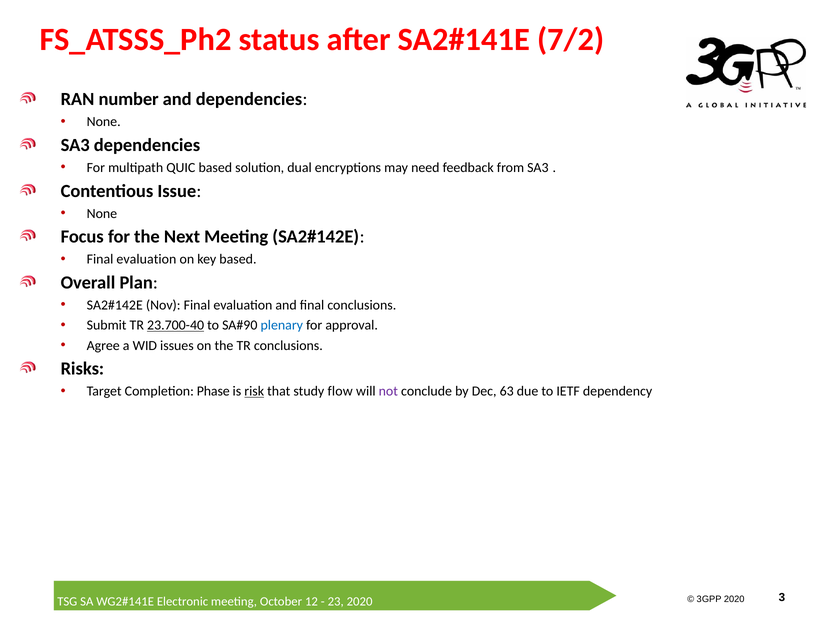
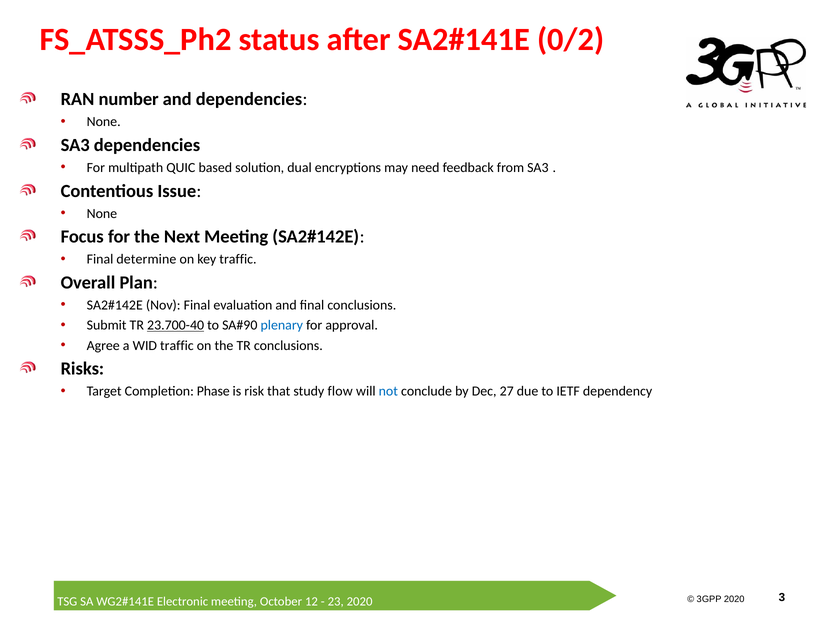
7/2: 7/2 -> 0/2 (571, 39)
evaluation: evaluation -> determine (146, 260)
key based: based -> traffic (238, 260)
WID issues: issues -> traffic (177, 346)
risk underline: present -> none (254, 392)
not colour: purple -> blue (388, 392)
63: 63 -> 27 (507, 392)
